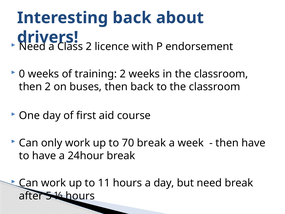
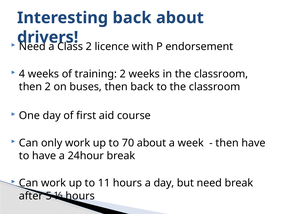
0: 0 -> 4 (22, 74)
70 break: break -> about (152, 143)
